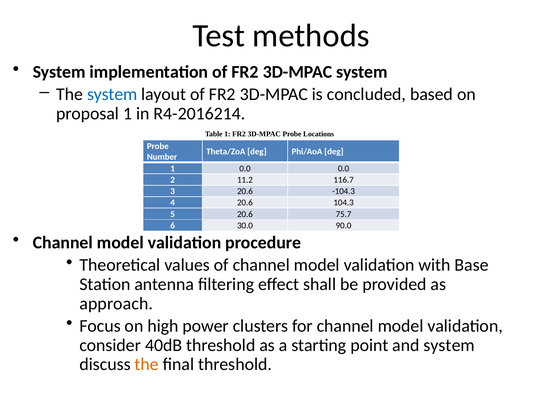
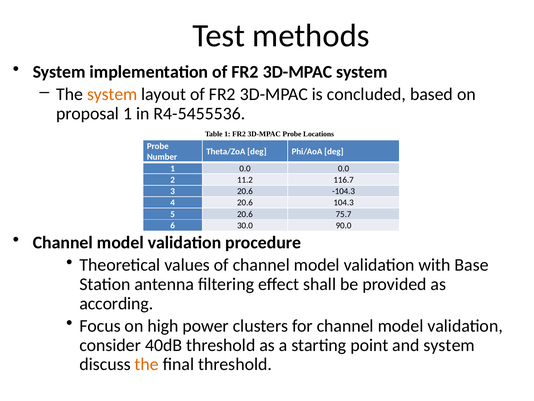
system colour: blue -> orange (112, 94)
R4-2016214: R4-2016214 -> R4-5455536 (199, 113)
approach: approach -> according (116, 303)
